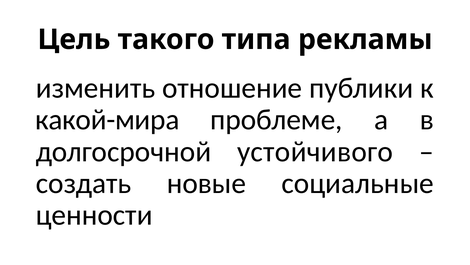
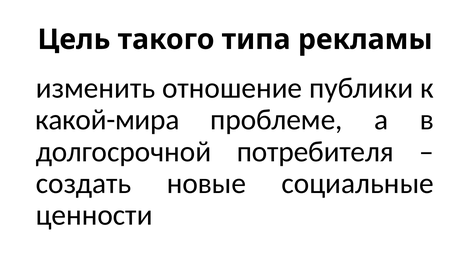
устойчивого: устойчивого -> потребителя (315, 151)
